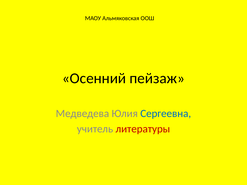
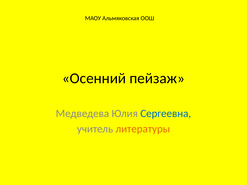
литературы colour: red -> orange (143, 129)
